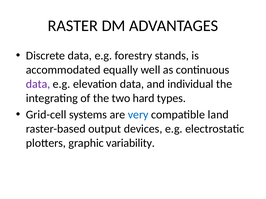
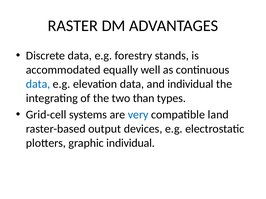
data colour: purple -> blue (38, 84)
hard: hard -> than (144, 98)
graphic variability: variability -> individual (131, 143)
